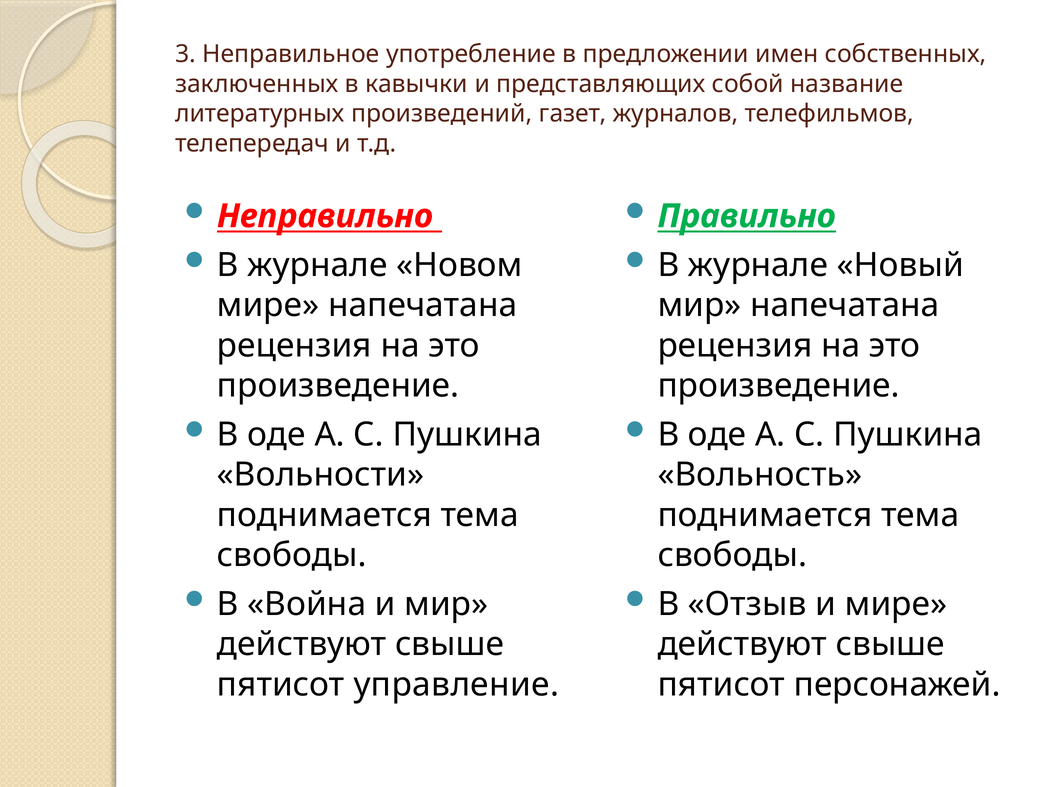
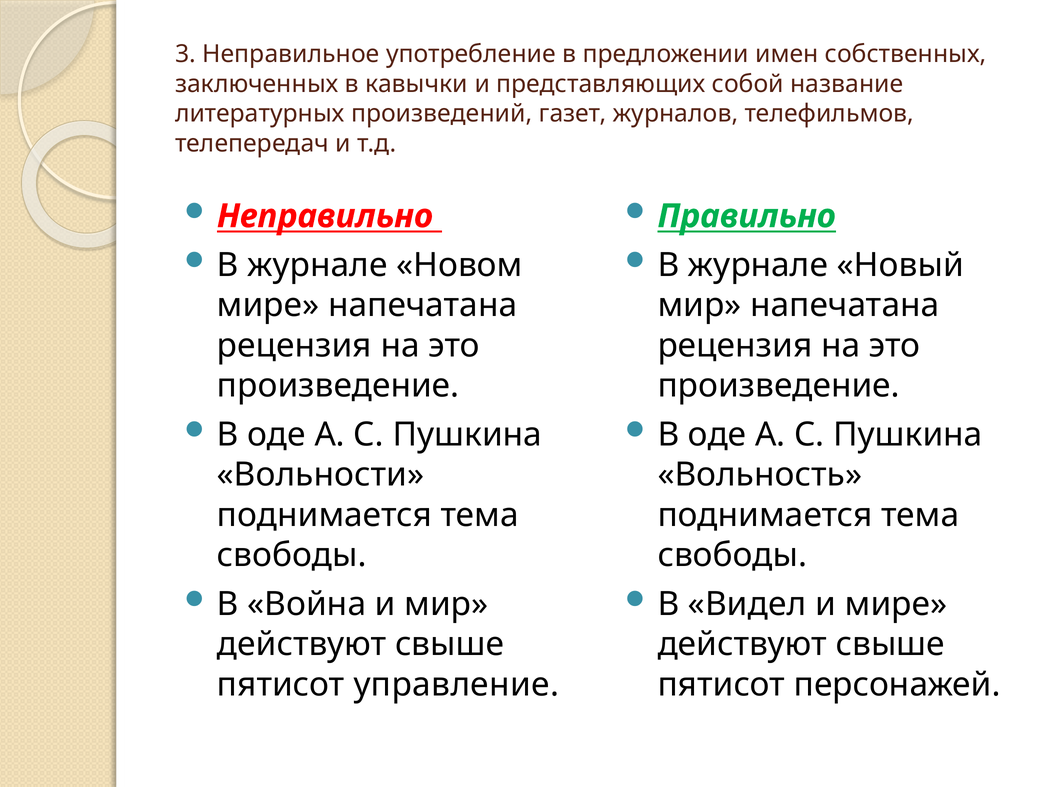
Отзыв: Отзыв -> Видел (747, 604)
